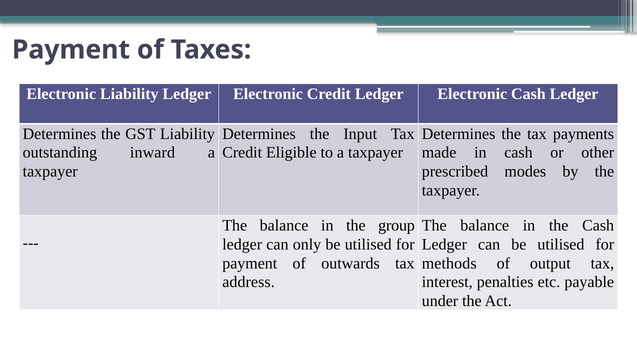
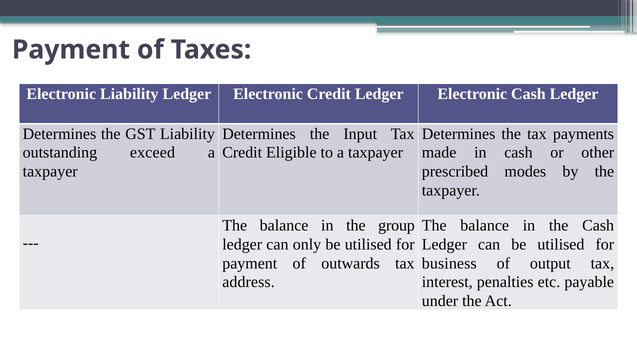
inward: inward -> exceed (153, 153)
methods: methods -> business (449, 263)
